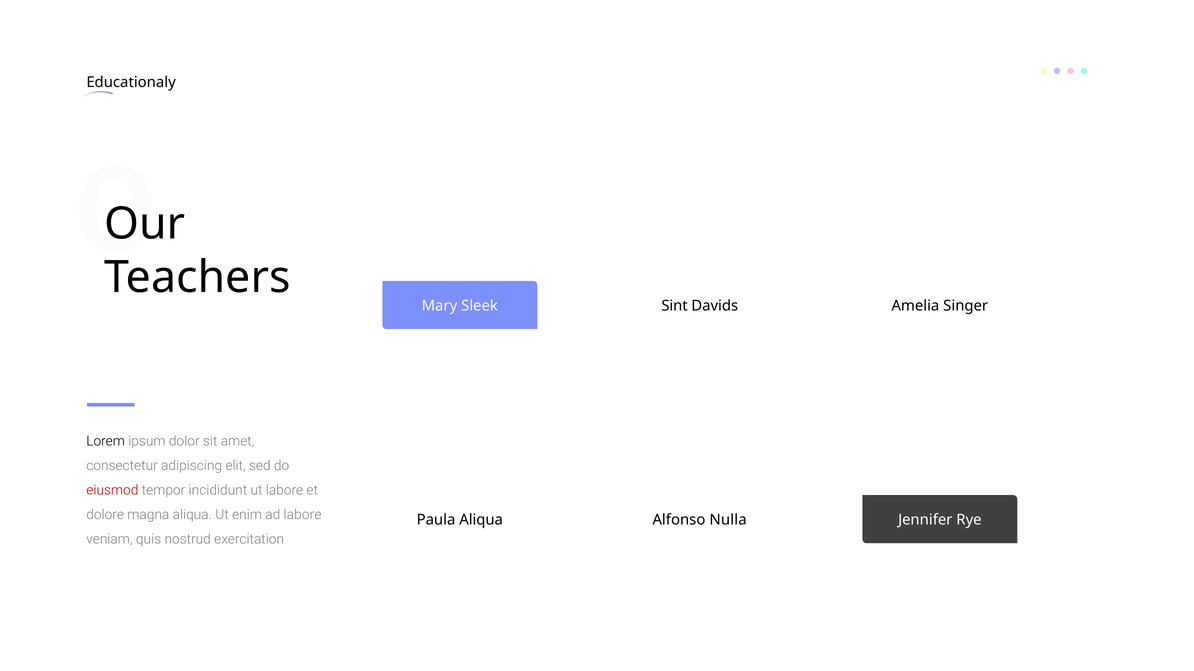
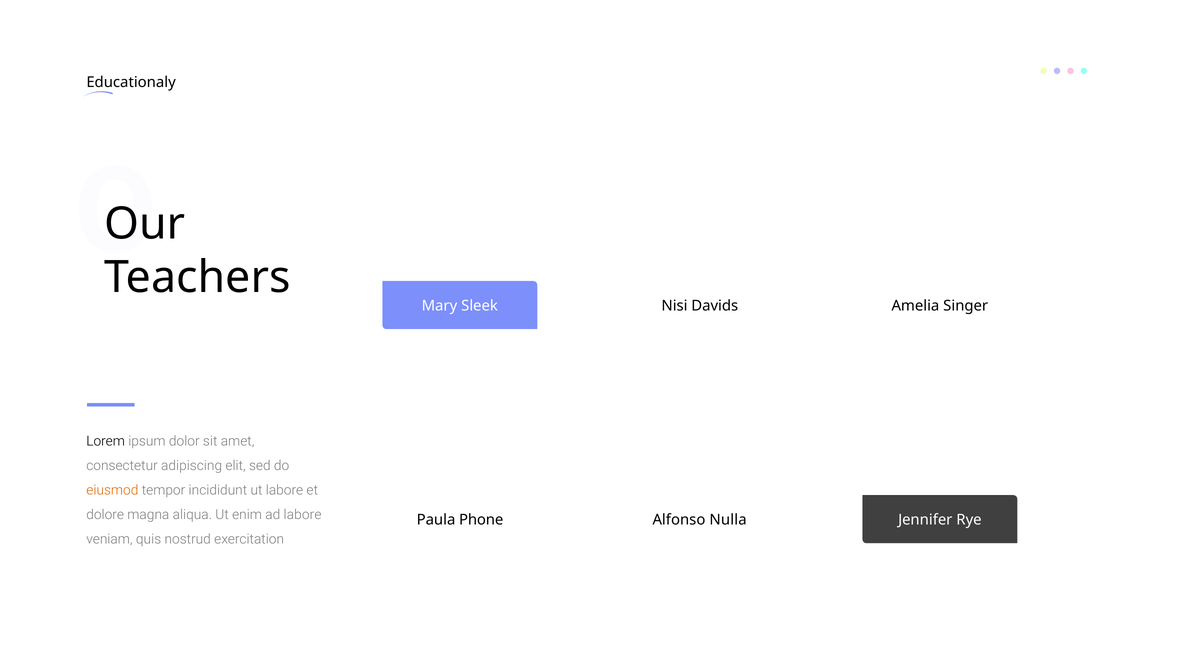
Sint: Sint -> Nisi (674, 306)
eiusmod colour: red -> orange (112, 491)
Paula Aliqua: Aliqua -> Phone (481, 520)
